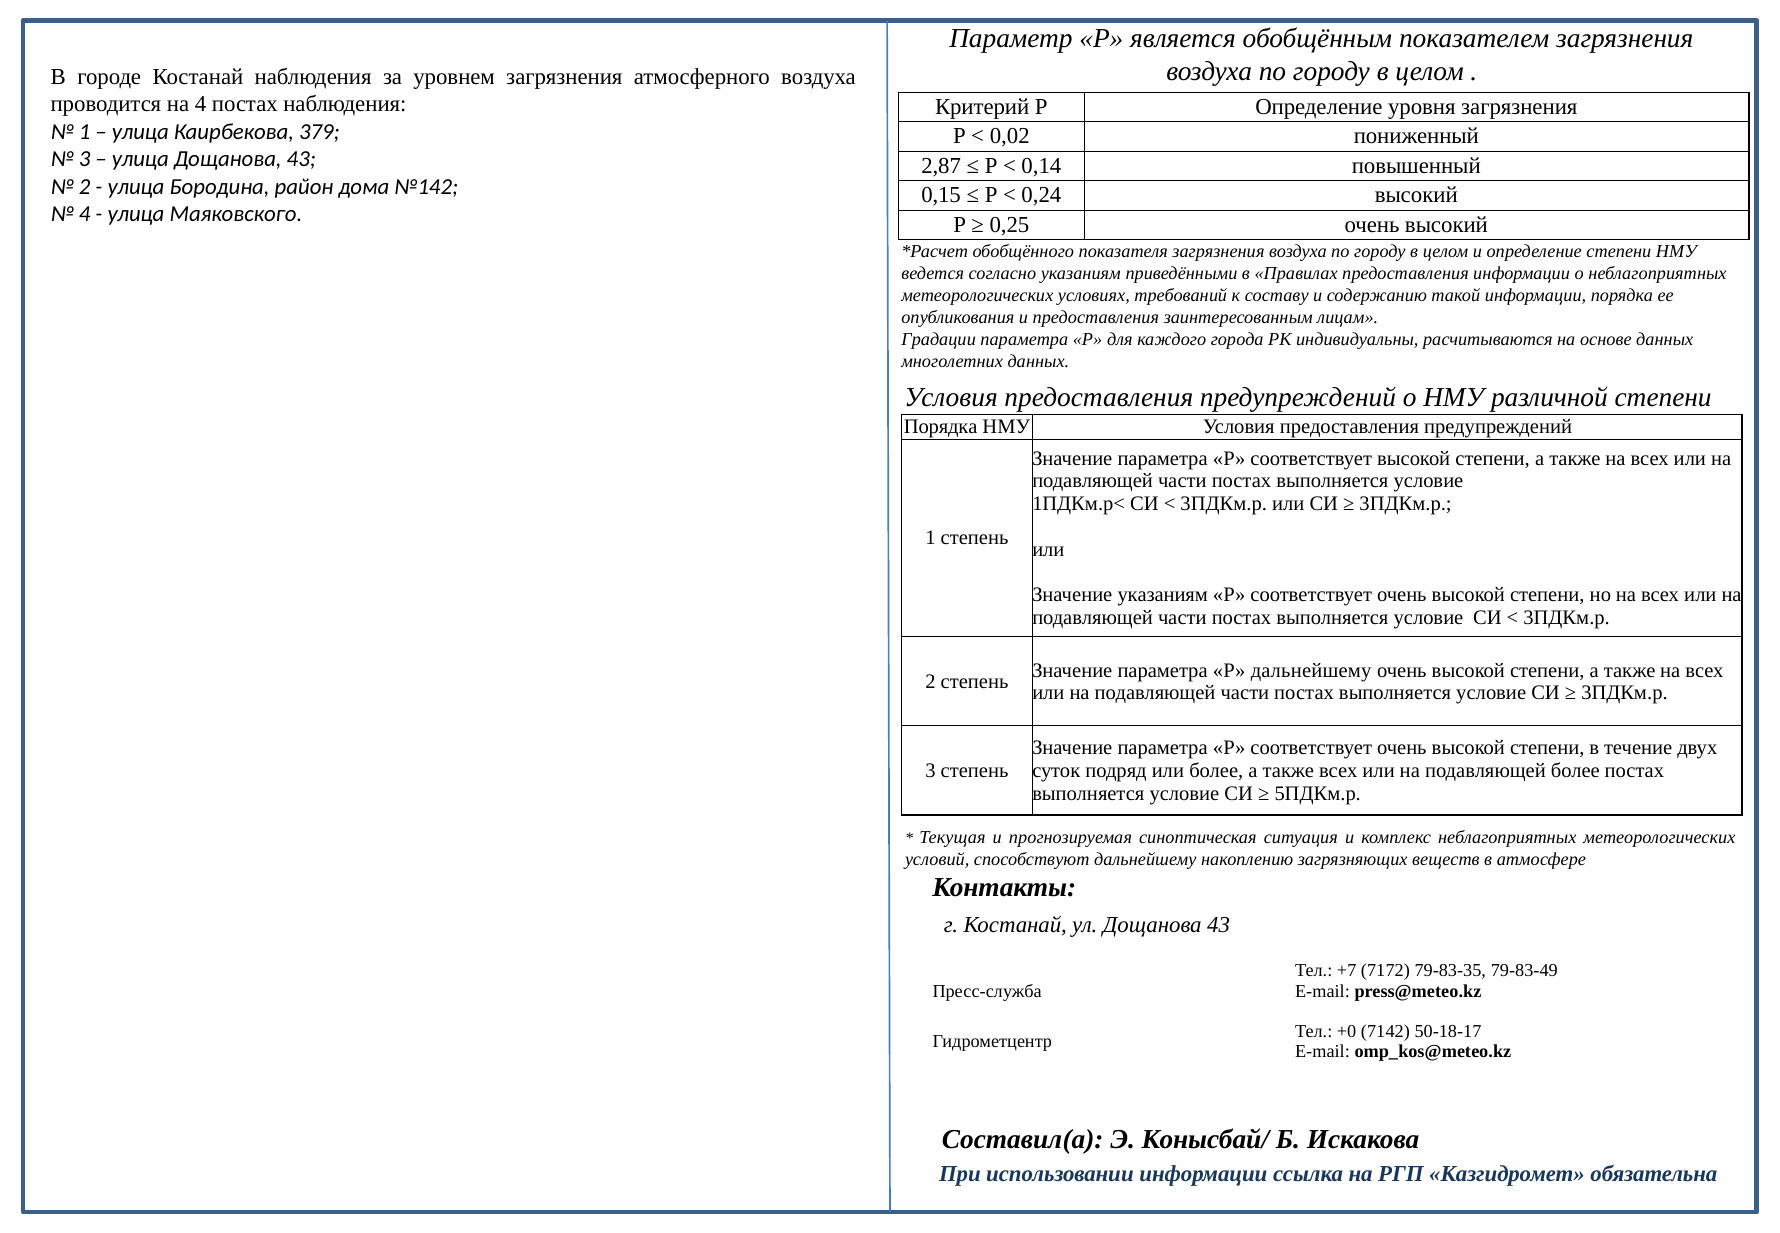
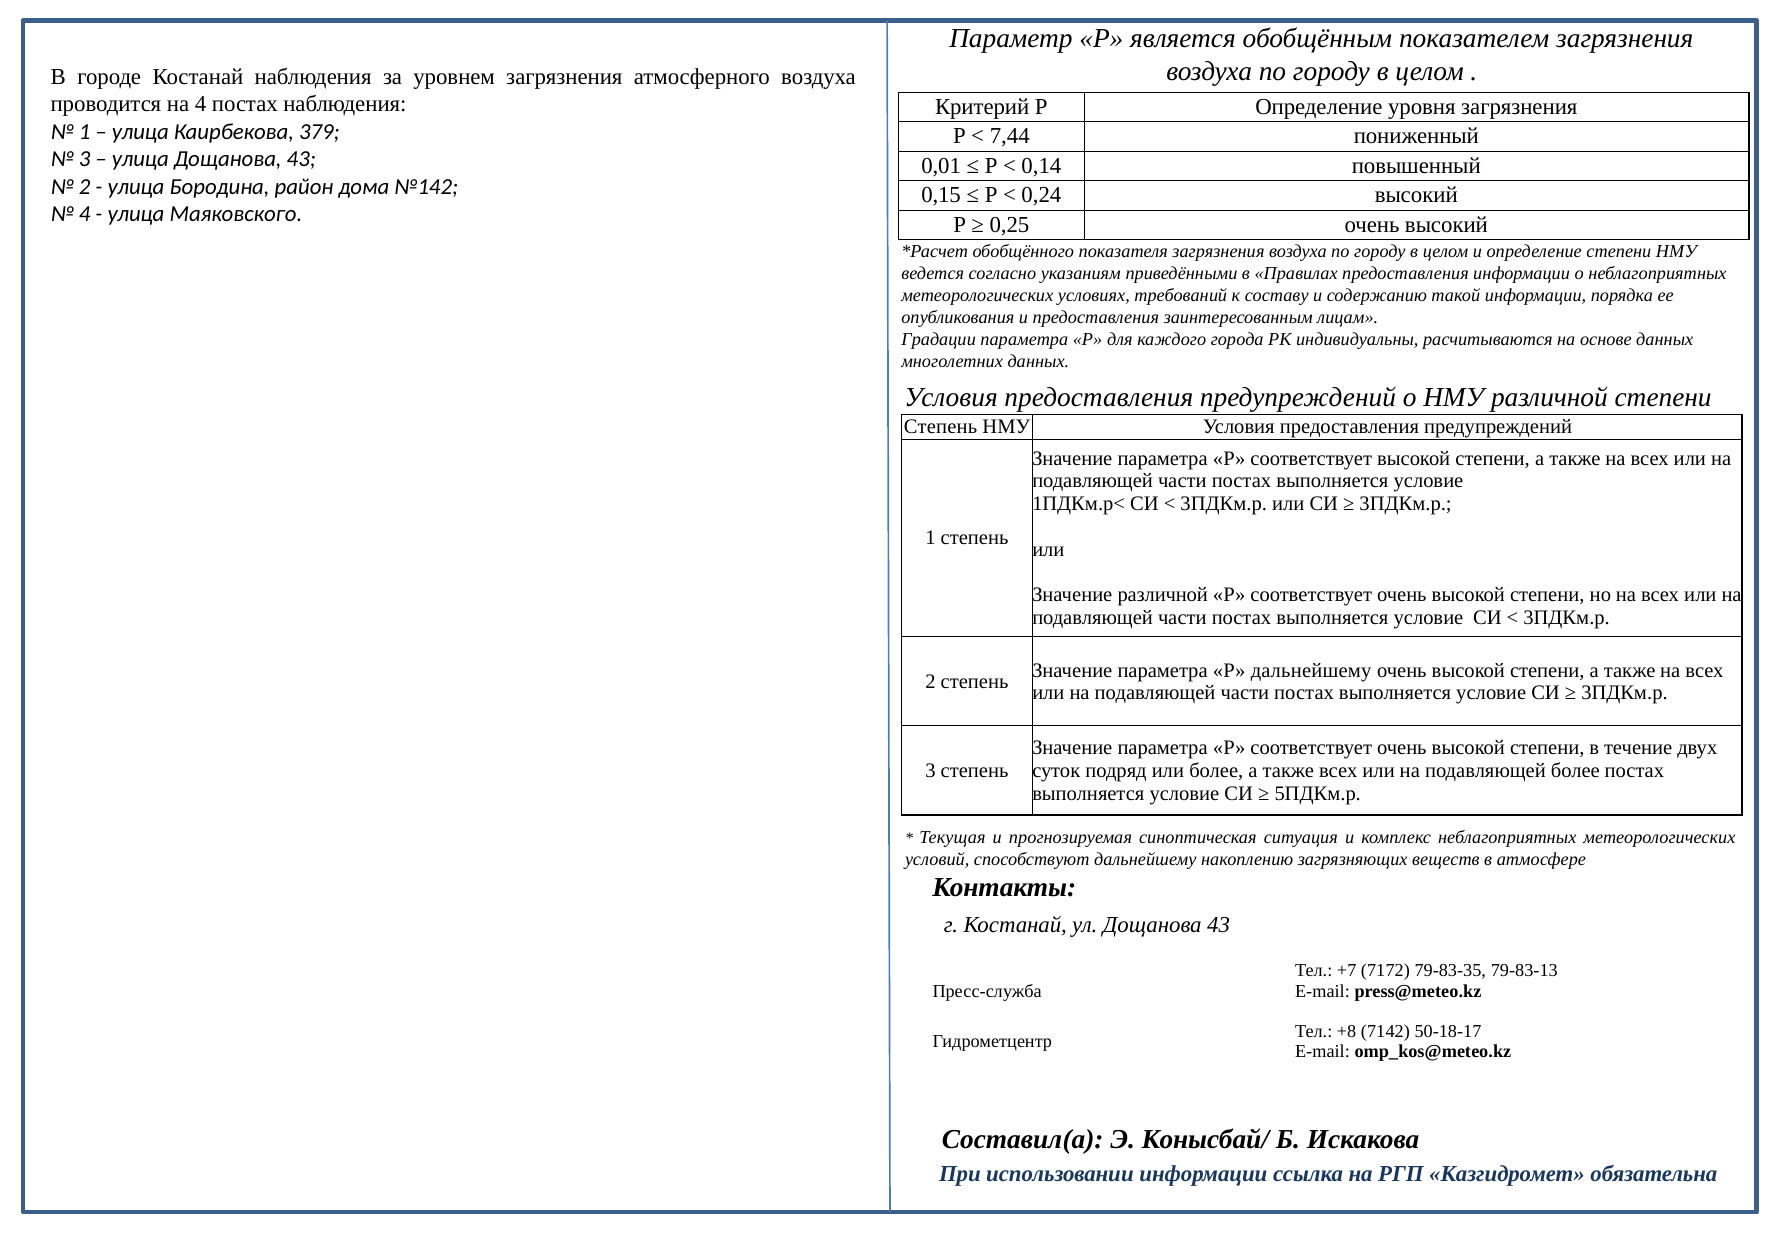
0,02: 0,02 -> 7,44 (1010, 136)
2,87: 2,87 -> 0,01 (941, 166)
Порядка: Порядка -> Степень (940, 427)
Значение указаниям: указаниям -> различной (1163, 595)
79-83-49: 79-83-49 -> 79-83-13 (1524, 970)
+0: +0 -> +8 (1347, 1030)
